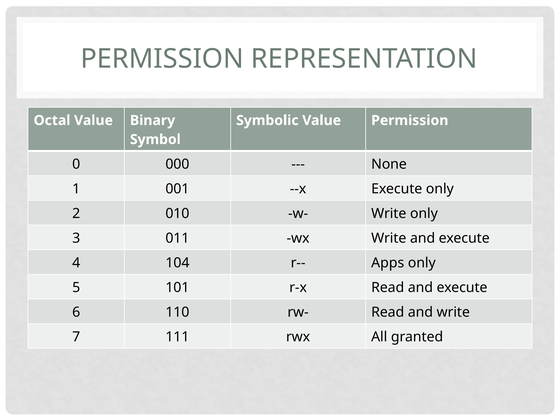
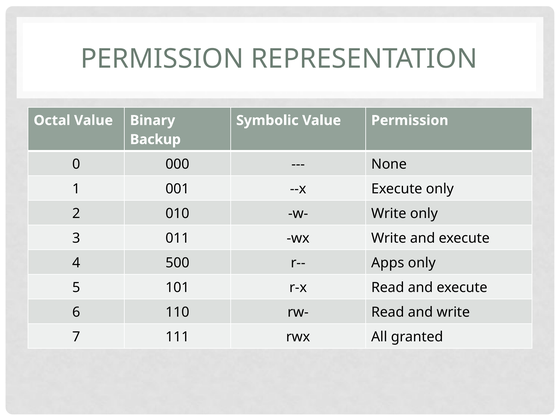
Symbol: Symbol -> Backup (155, 139)
104: 104 -> 500 (177, 263)
